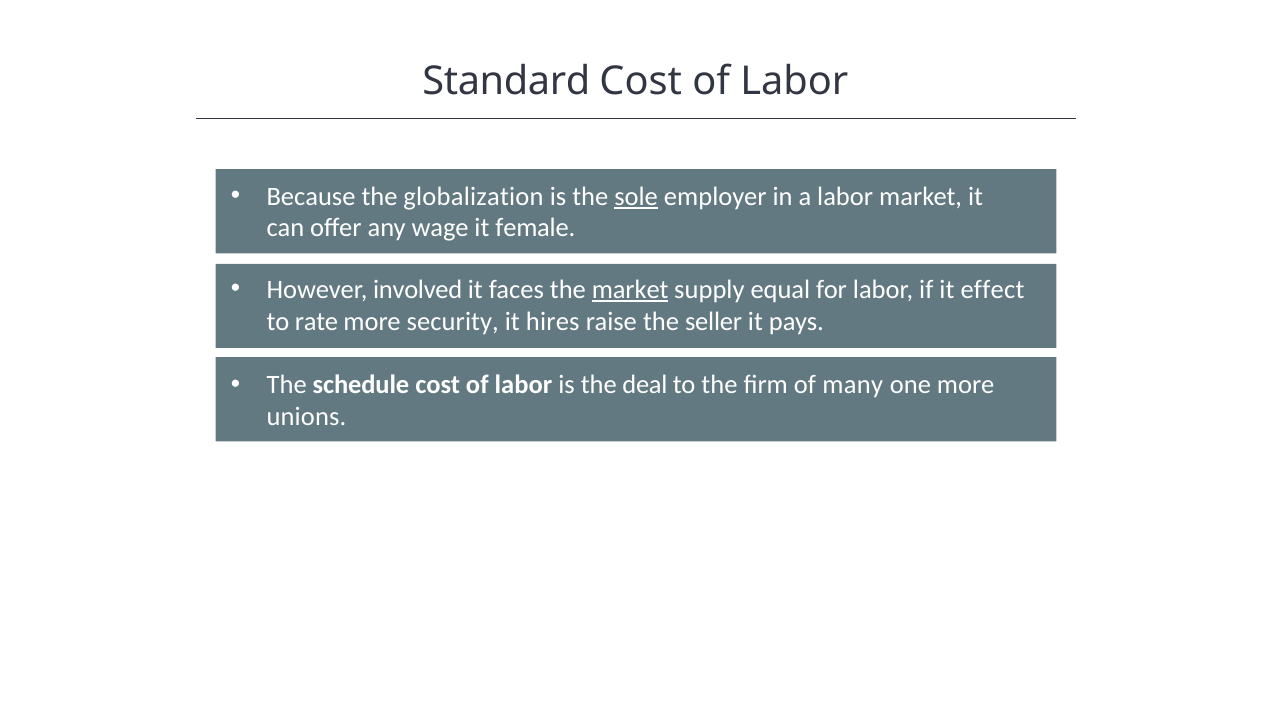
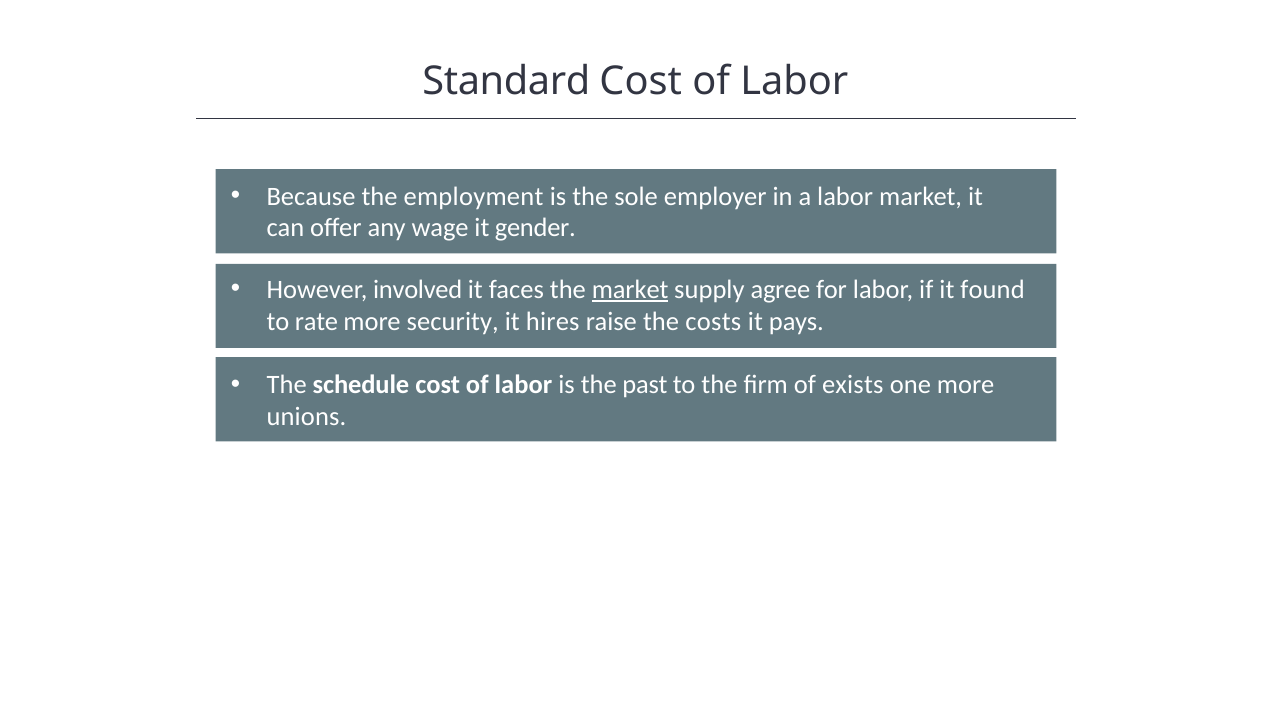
globalization: globalization -> employment (474, 196)
sole underline: present -> none (636, 196)
female: female -> gender (535, 228)
equal: equal -> agree (780, 289)
effect: effect -> found (993, 289)
seller: seller -> costs (713, 321)
deal: deal -> past (645, 385)
many: many -> exists (853, 385)
